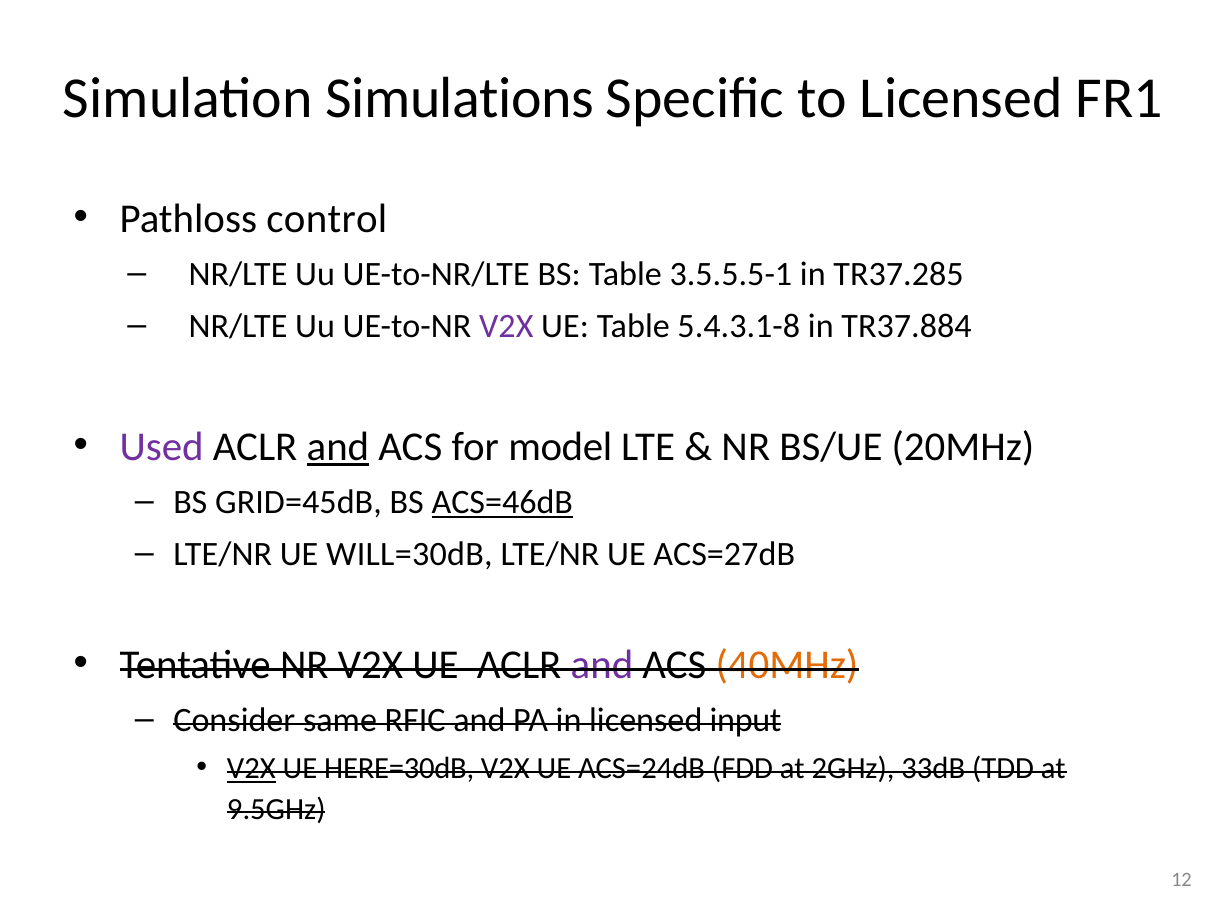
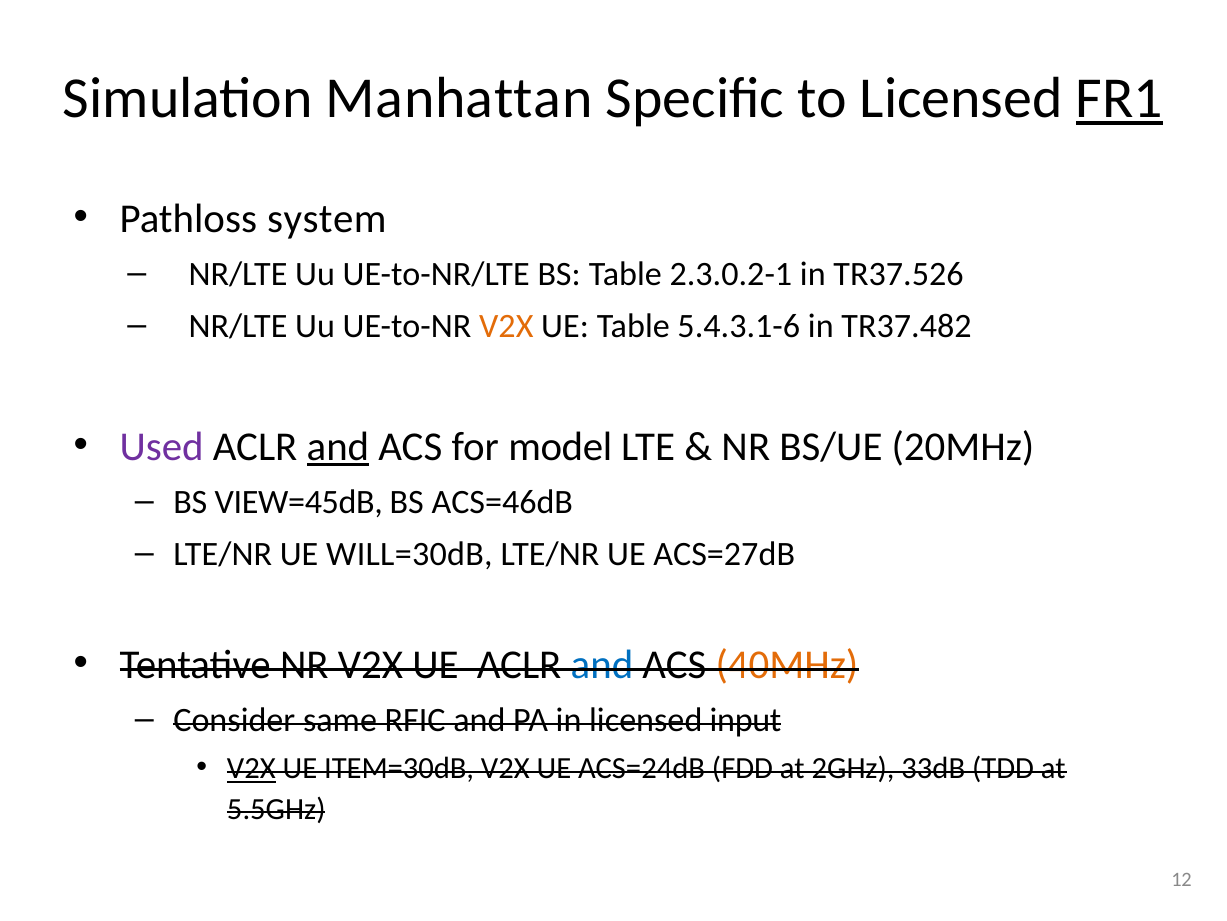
Simulations: Simulations -> Manhattan (459, 98)
FR1 underline: none -> present (1119, 98)
control: control -> system (327, 218)
3.5.5.5-1: 3.5.5.5-1 -> 2.3.0.2-1 (731, 274)
TR37.285: TR37.285 -> TR37.526 (899, 274)
V2X colour: purple -> orange (506, 326)
5.4.3.1-8: 5.4.3.1-8 -> 5.4.3.1-6 (739, 326)
TR37.884: TR37.884 -> TR37.482 (907, 326)
GRID=45dB: GRID=45dB -> VIEW=45dB (299, 502)
ACS=46dB underline: present -> none (502, 502)
and colour: purple -> blue (602, 664)
HERE=30dB: HERE=30dB -> ITEM=30dB (399, 768)
9.5GHz: 9.5GHz -> 5.5GHz (276, 808)
